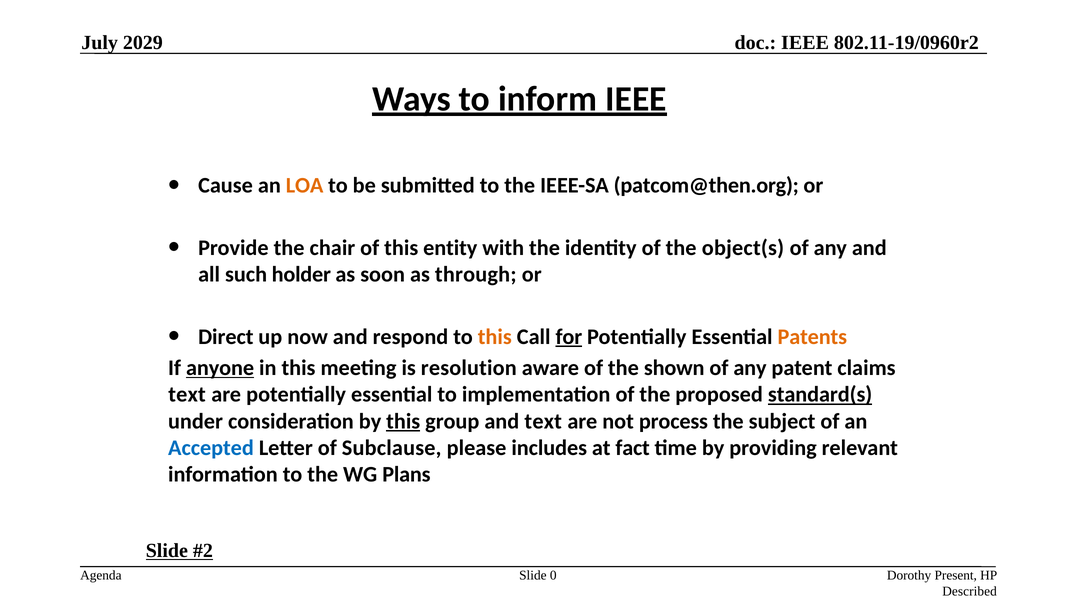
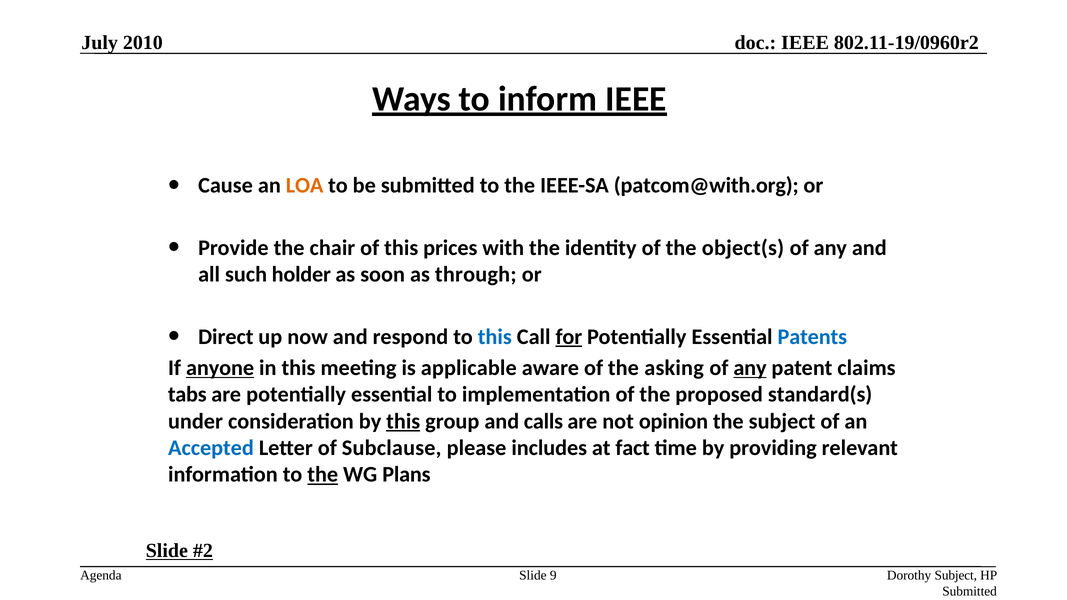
2029: 2029 -> 2010 (143, 43)
patcom@then.org: patcom@then.org -> patcom@with.org (706, 186)
entity: entity -> prices (450, 248)
this colour: orange -> blue (495, 337)
Patents colour: orange -> blue (812, 337)
resolution: resolution -> applicable (469, 368)
shown: shown -> asking (674, 368)
any underline: none -> present (750, 368)
text: text -> tabs (187, 395)
standard(s underline: present -> none (820, 395)
and text: text -> calls (543, 421)
process: process -> opinion (674, 421)
the underline: none -> present (323, 475)
0: 0 -> 9 (553, 576)
Dorothy Present: Present -> Subject (956, 576)
Described: Described -> Submitted (970, 592)
